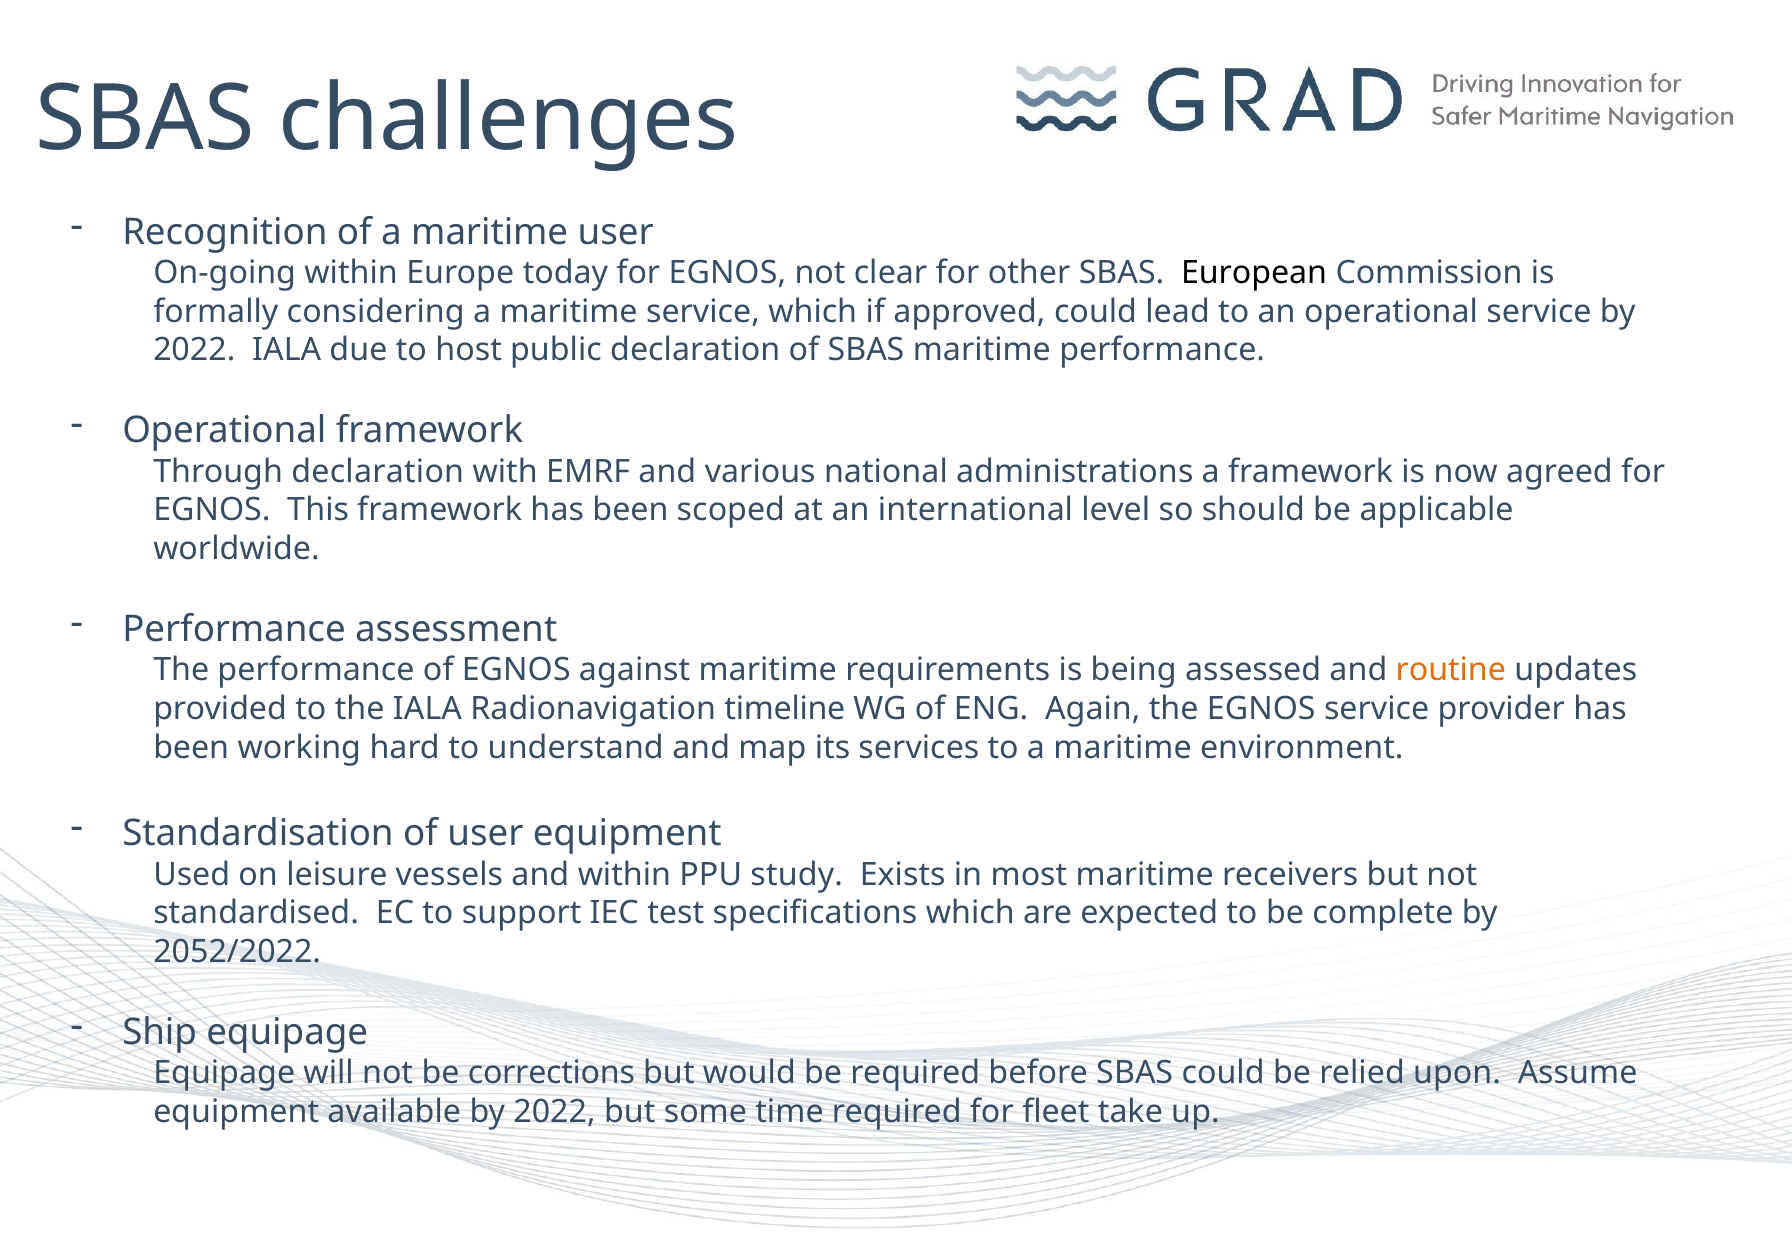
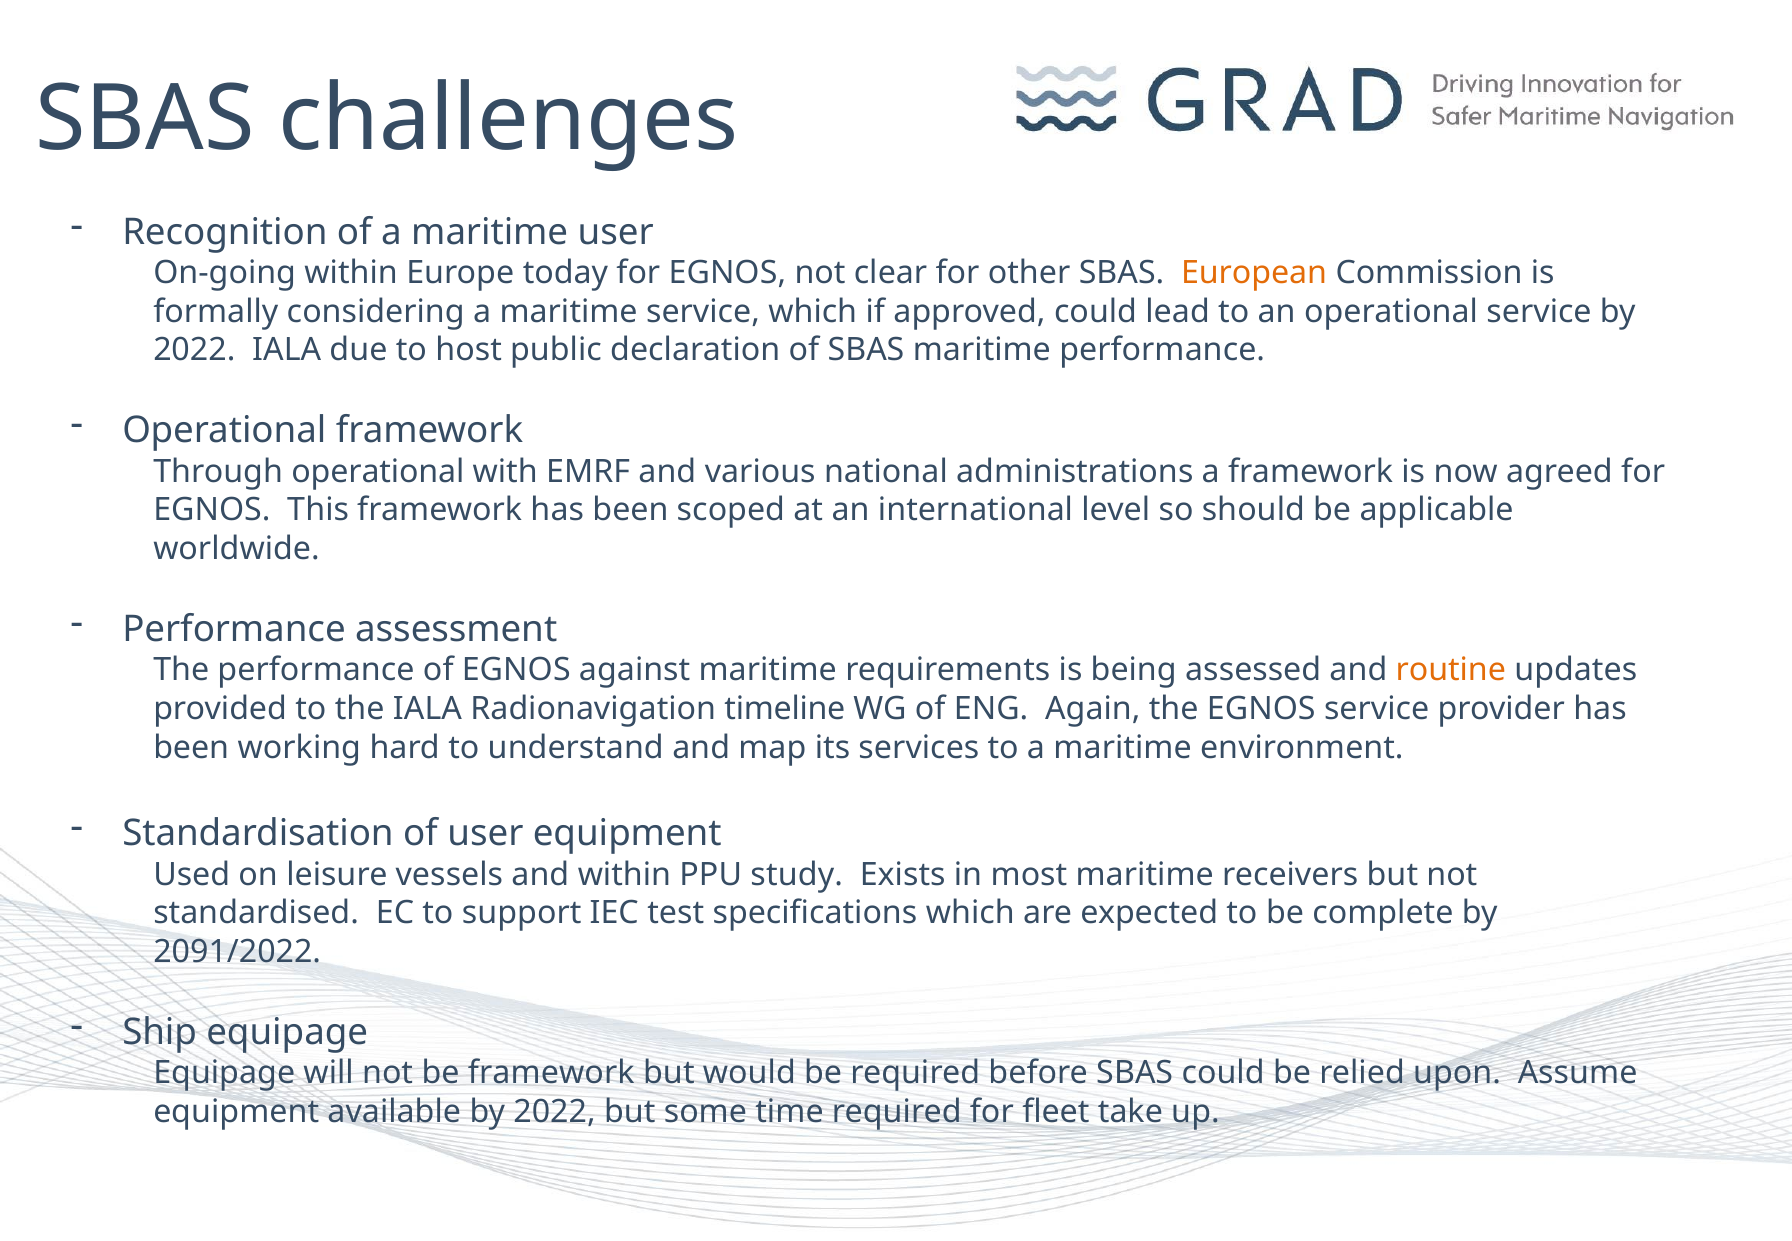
European colour: black -> orange (1254, 273)
Through declaration: declaration -> operational (378, 472)
2052/2022: 2052/2022 -> 2091/2022 (237, 951)
be corrections: corrections -> framework (551, 1073)
